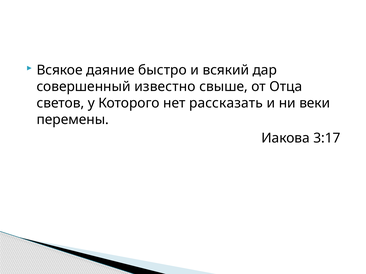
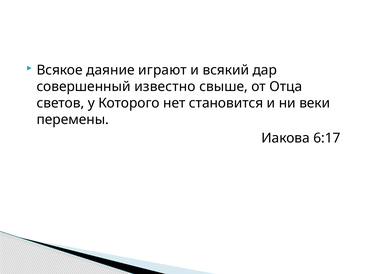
быстро: быстро -> играют (162, 70)
рассказать: рассказать -> становится (226, 103)
3:17: 3:17 -> 6:17 (327, 138)
